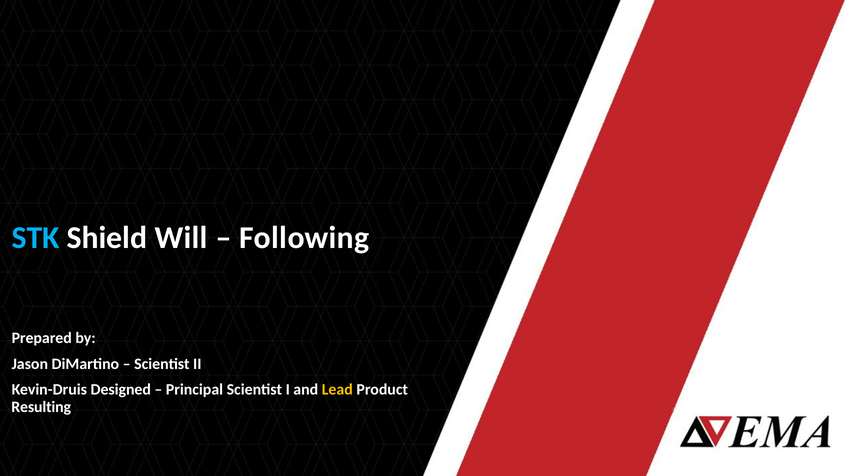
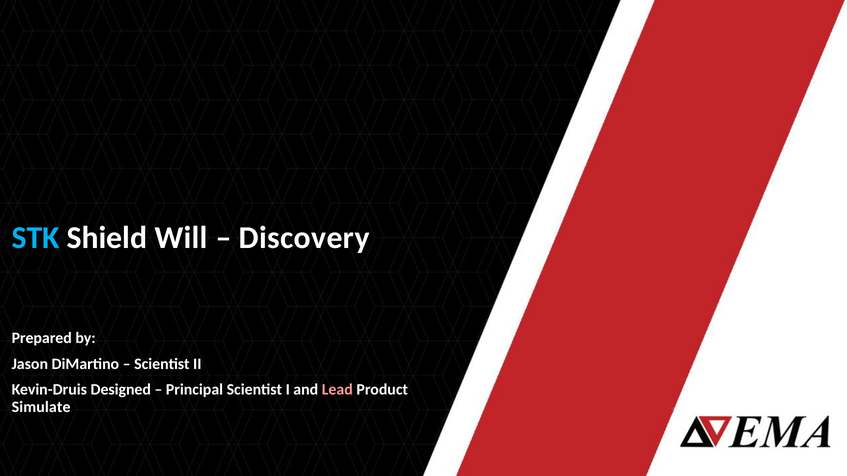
Following: Following -> Discovery (304, 238)
Lead colour: yellow -> pink (337, 390)
Resulting: Resulting -> Simulate (41, 407)
